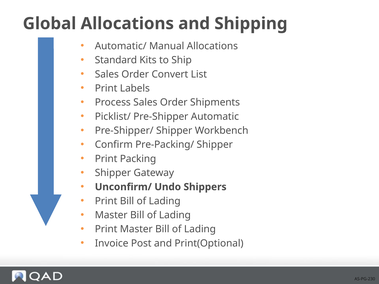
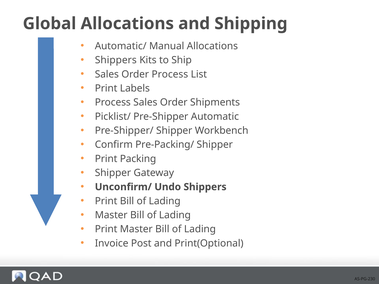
Standard: Standard -> Shippers (116, 60)
Order Convert: Convert -> Process (170, 74)
